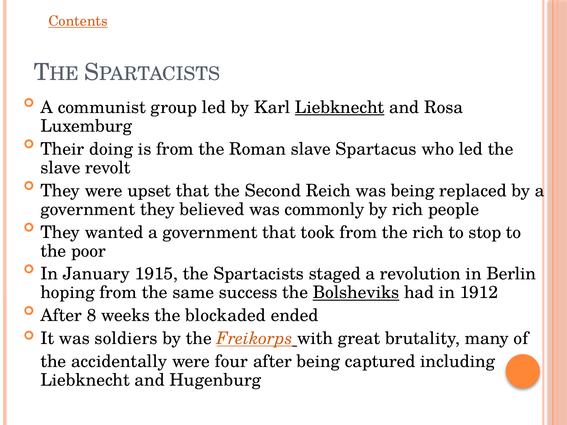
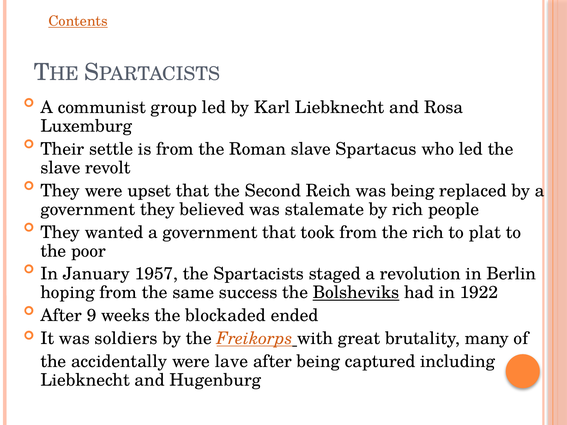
Liebknecht underline: present -> none (340, 107)
doing: doing -> settle (111, 149)
commonly: commonly -> stalemate (324, 209)
stop: stop -> plat (485, 232)
1915: 1915 -> 1957 (156, 274)
1912: 1912 -> 1922 (479, 293)
8: 8 -> 9 (92, 316)
four: four -> lave (231, 362)
